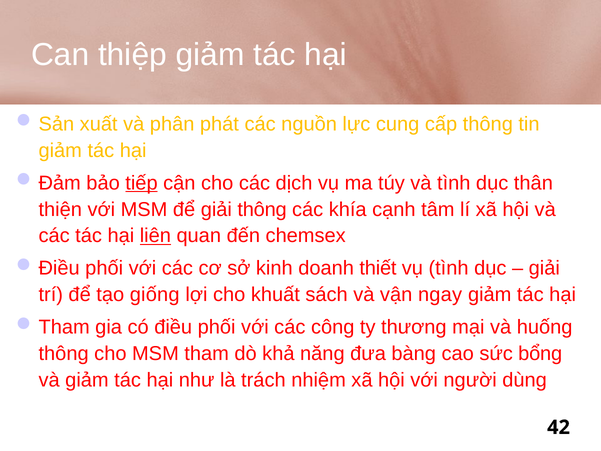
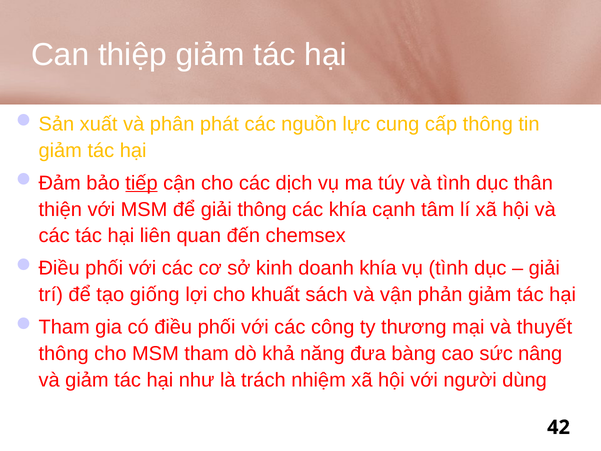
liên underline: present -> none (155, 236)
doanh thiết: thiết -> khía (378, 268)
ngay: ngay -> phản (440, 295)
huống: huống -> thuyết (544, 327)
bổng: bổng -> nâng (540, 353)
